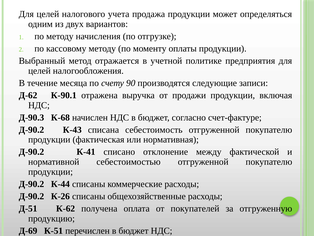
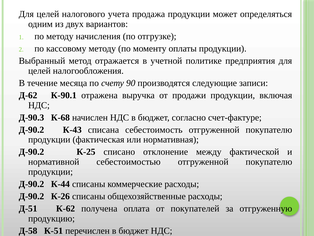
К-41: К-41 -> К-25 (86, 152)
Д-69: Д-69 -> Д-58 (28, 230)
